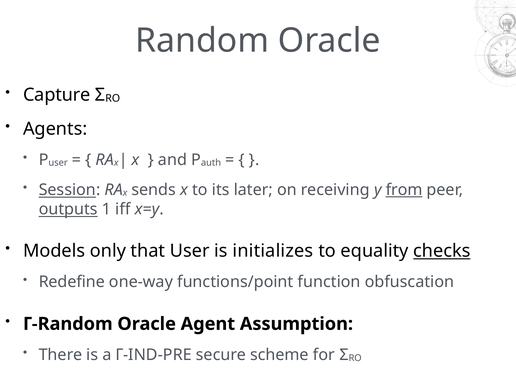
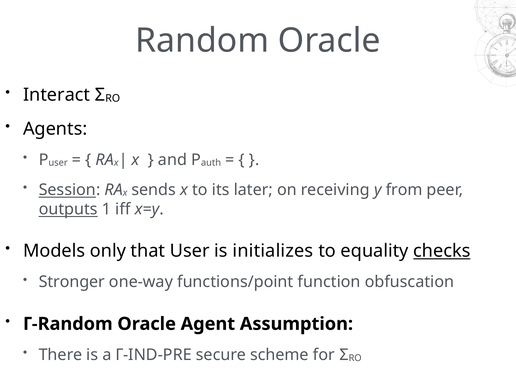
Capture: Capture -> Interact (57, 95)
from underline: present -> none (404, 190)
Redefine: Redefine -> Stronger (72, 282)
